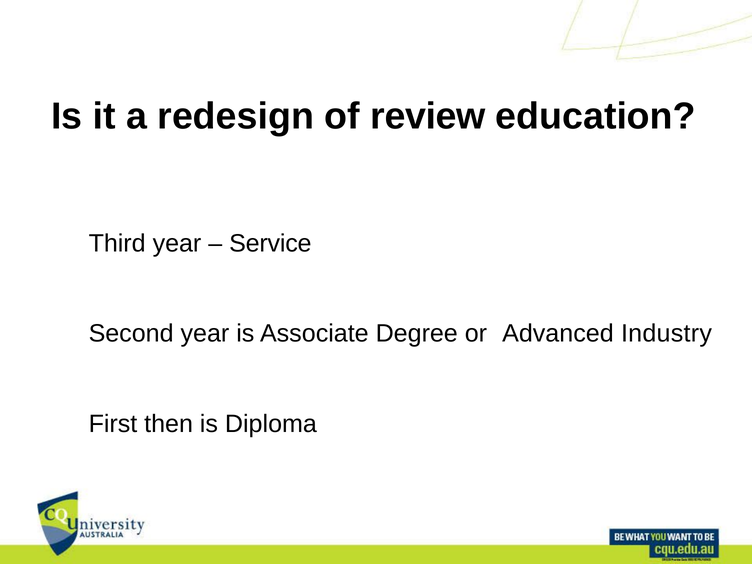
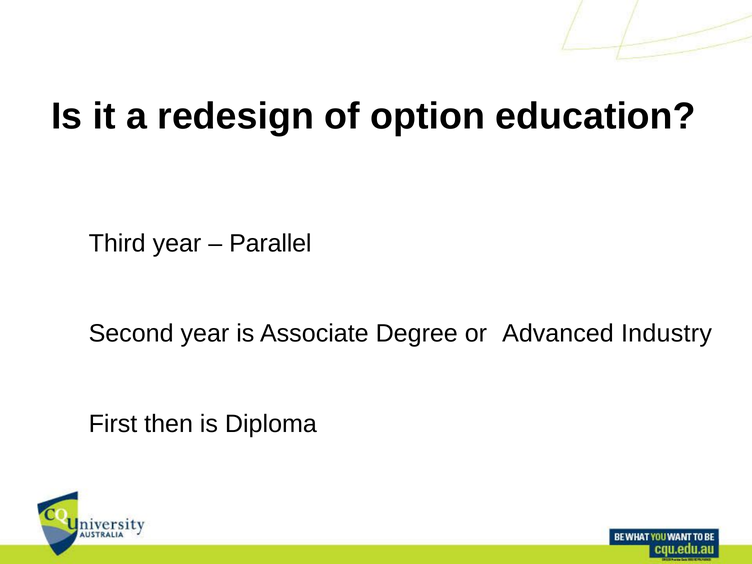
review: review -> option (428, 116)
Service: Service -> Parallel (270, 243)
